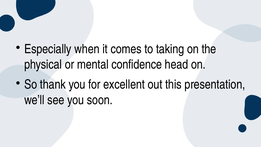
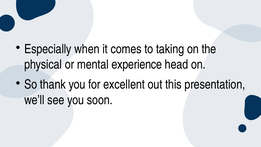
confidence: confidence -> experience (137, 64)
